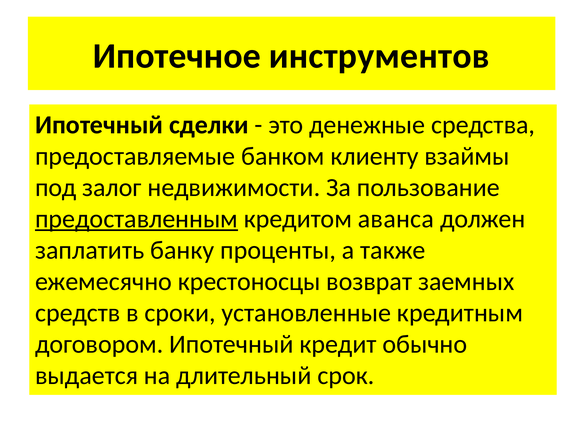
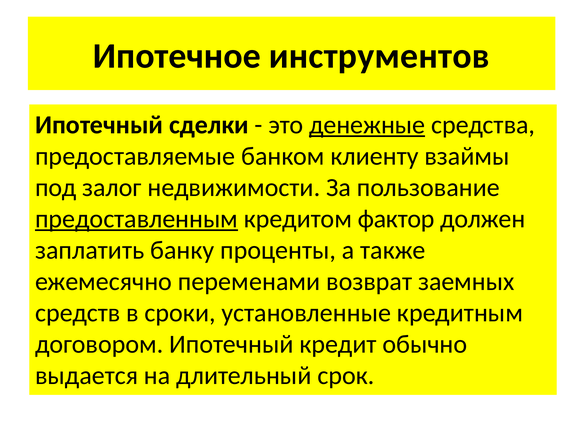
денежные underline: none -> present (367, 125)
аванса: аванса -> фактор (396, 219)
крестоносцы: крестоносцы -> переменами (249, 281)
